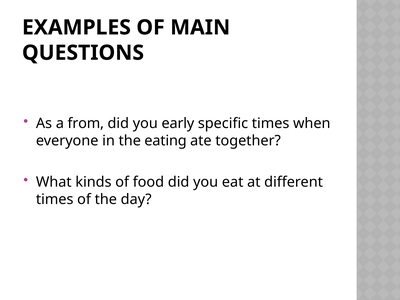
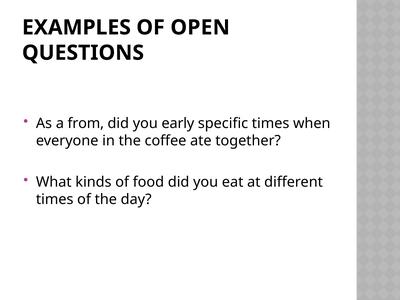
MAIN: MAIN -> OPEN (200, 27)
eating: eating -> coffee (165, 141)
